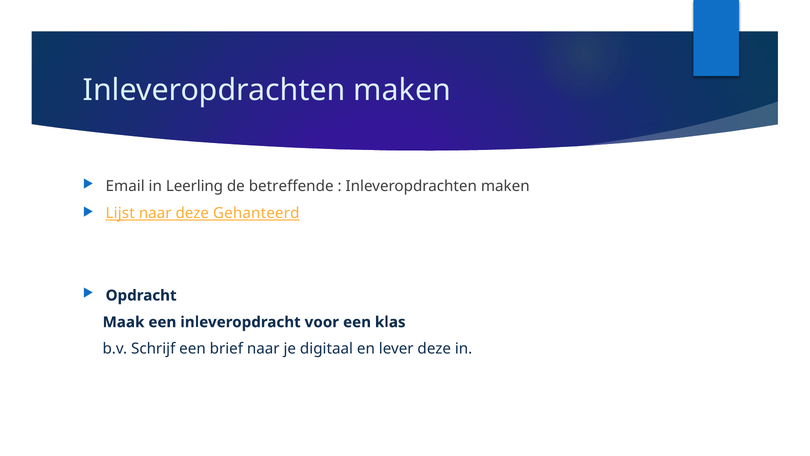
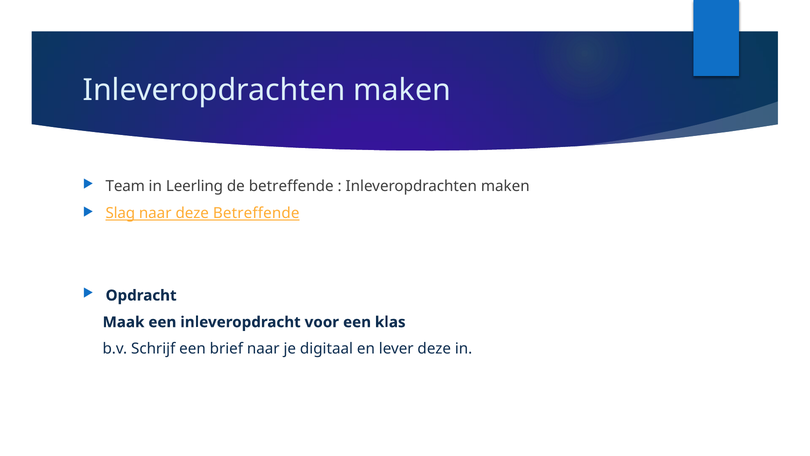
Email: Email -> Team (125, 186)
Lijst: Lijst -> Slag (120, 213)
deze Gehanteerd: Gehanteerd -> Betreffende (256, 213)
